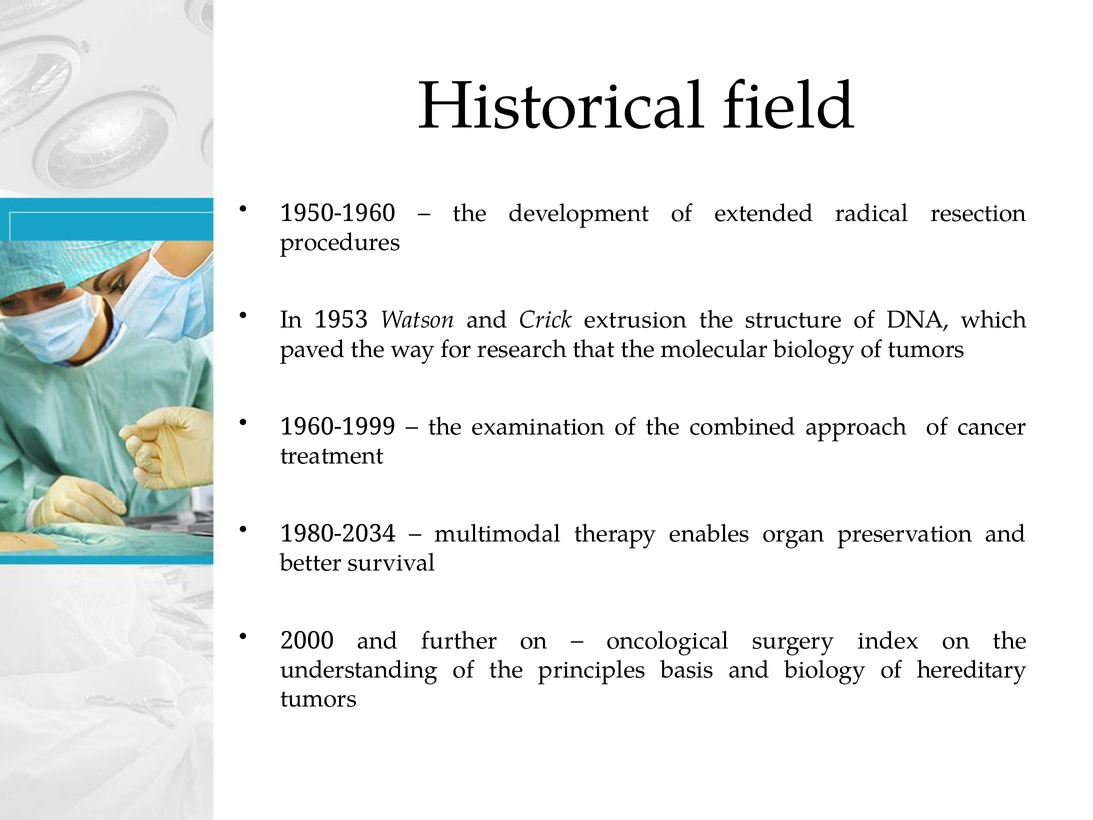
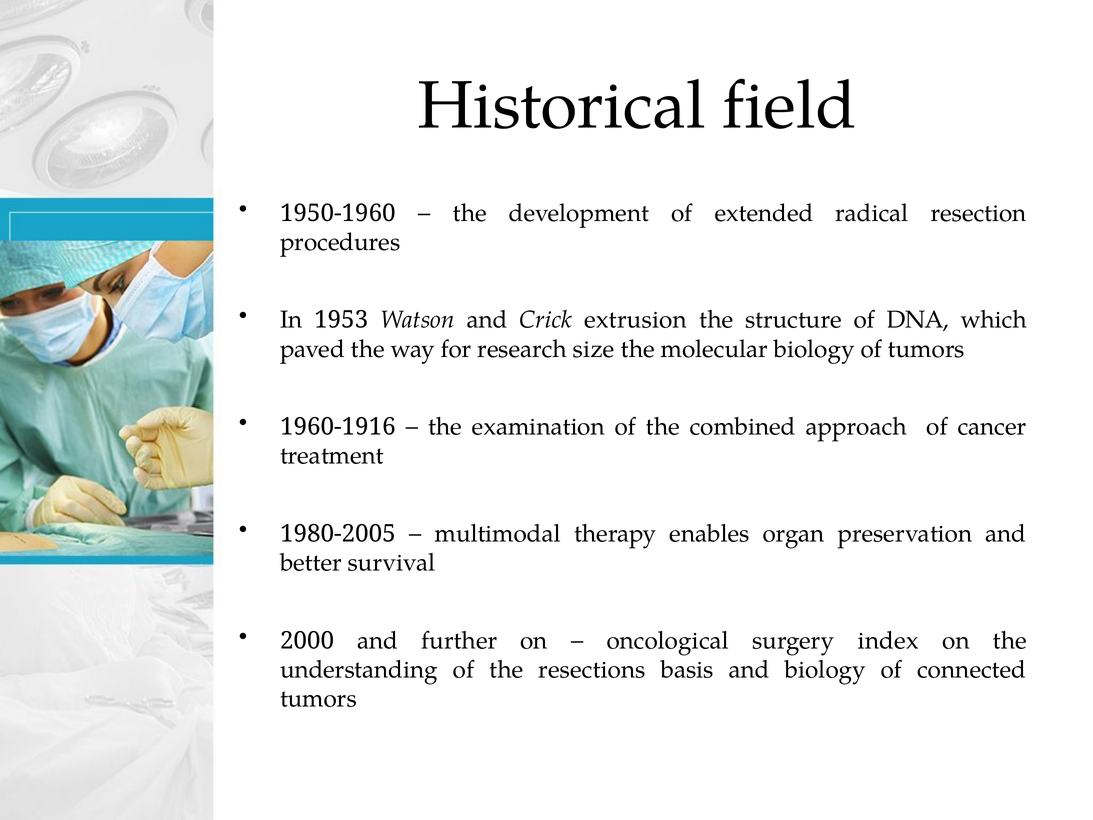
that: that -> size (594, 349)
1960-1999: 1960-1999 -> 1960-1916 (338, 427)
1980-2034: 1980-2034 -> 1980-2005 (338, 534)
principles: principles -> resections (592, 670)
hereditary: hereditary -> connected (972, 670)
